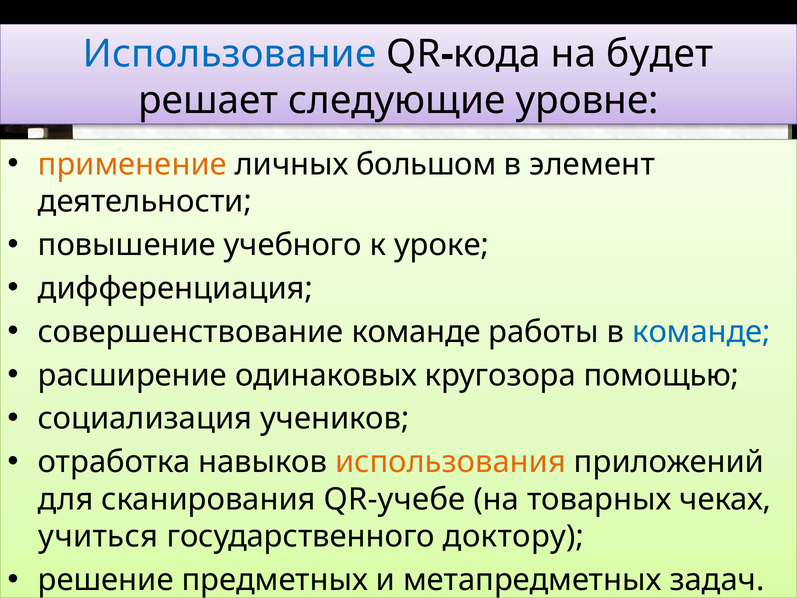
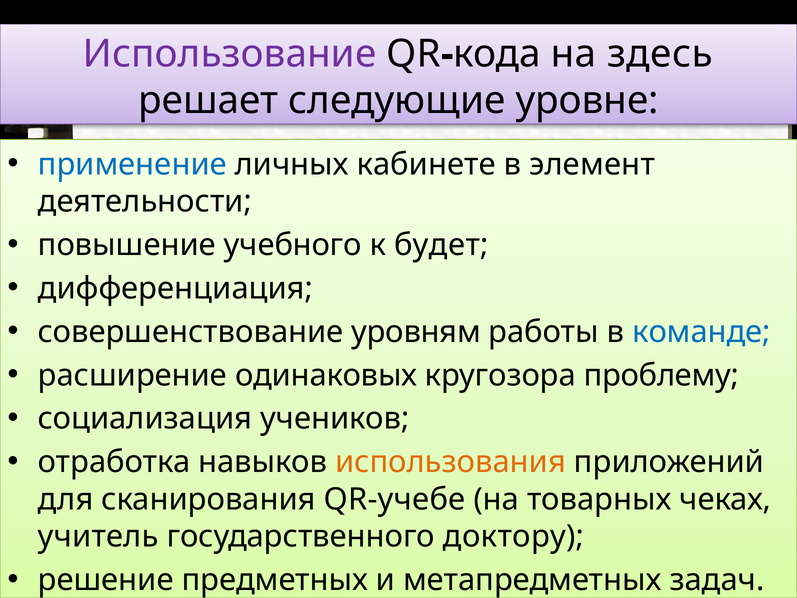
Использование colour: blue -> purple (230, 54)
будет: будет -> здесь (660, 54)
применение colour: orange -> blue (132, 164)
большом: большом -> кабинете (426, 164)
уроке: уроке -> будет (441, 245)
совершенствование команде: команде -> уровням (416, 332)
помощью: помощью -> проблему (661, 375)
учиться: учиться -> учитель (98, 536)
